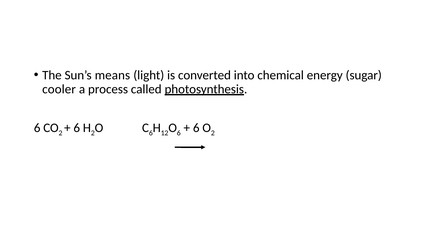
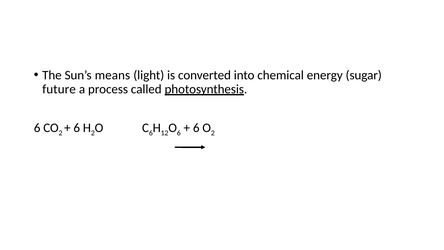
cooler: cooler -> future (59, 89)
